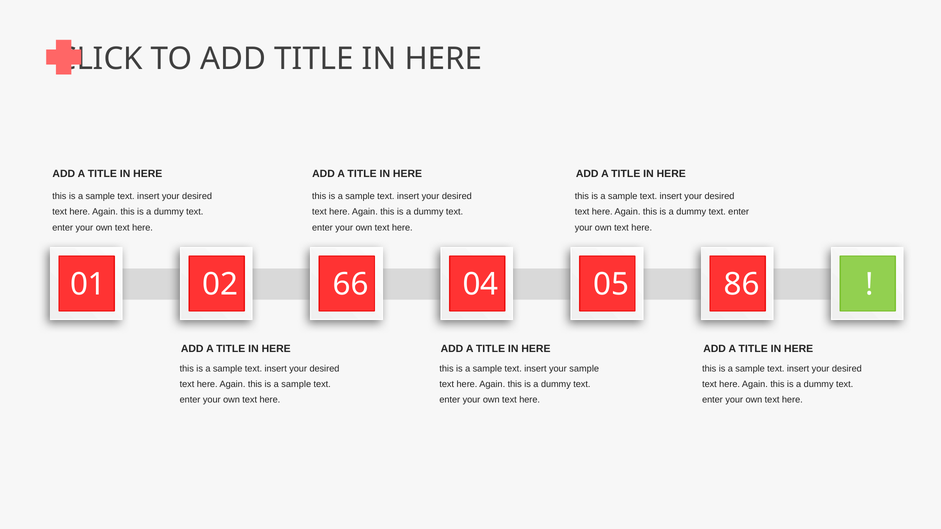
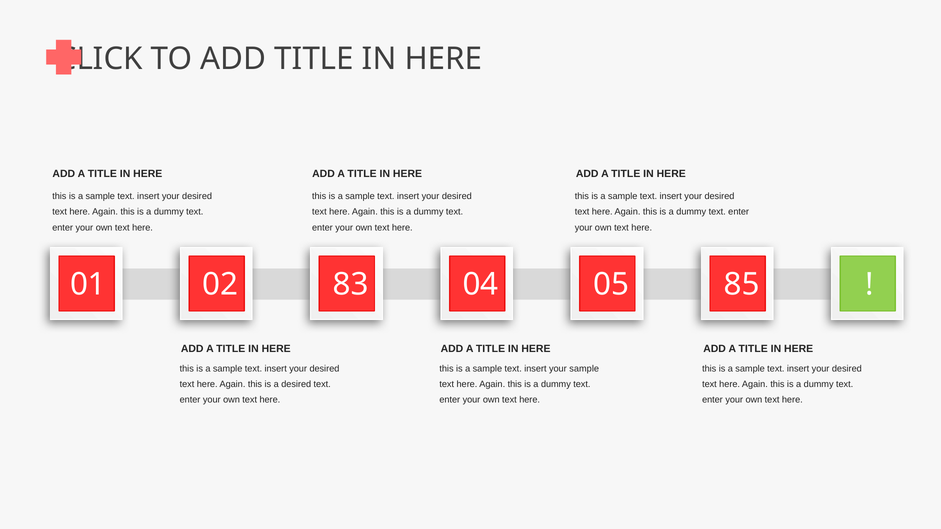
66: 66 -> 83 (351, 285)
86: 86 -> 85 (742, 285)
sample: sample -> desired (296, 385)
